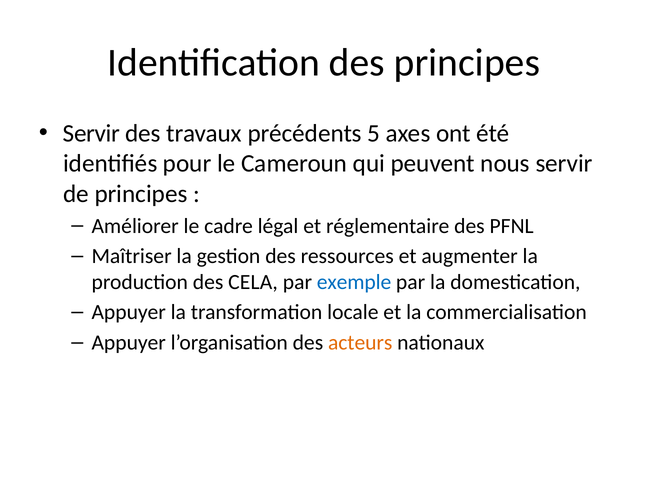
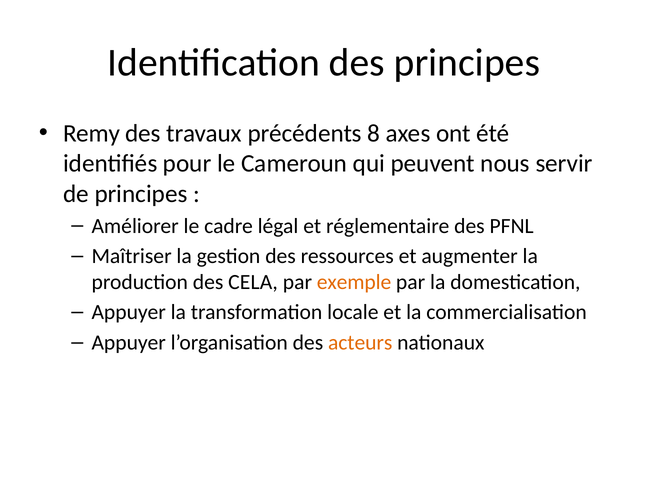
Servir: Servir -> Remy (91, 133)
5: 5 -> 8 (374, 133)
exemple colour: blue -> orange (354, 282)
